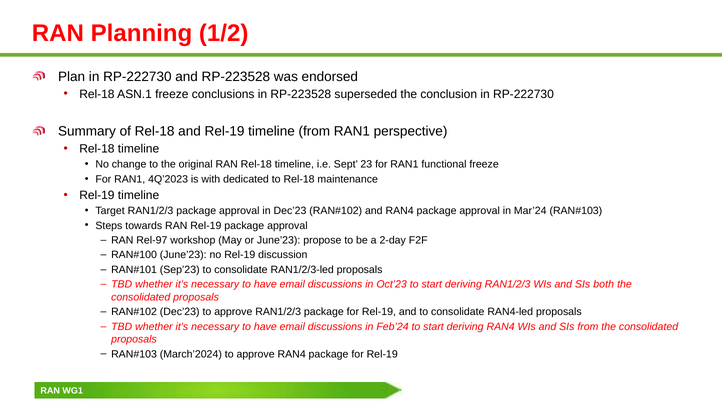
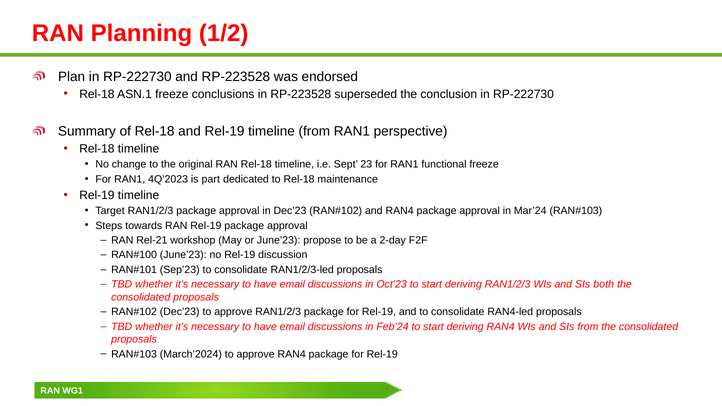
with: with -> part (211, 179)
Rel-97: Rel-97 -> Rel-21 (152, 240)
